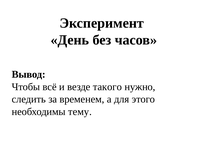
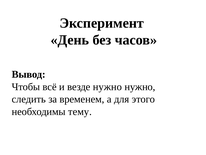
везде такого: такого -> нужно (107, 87)
